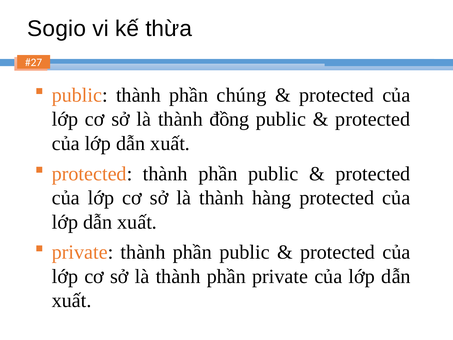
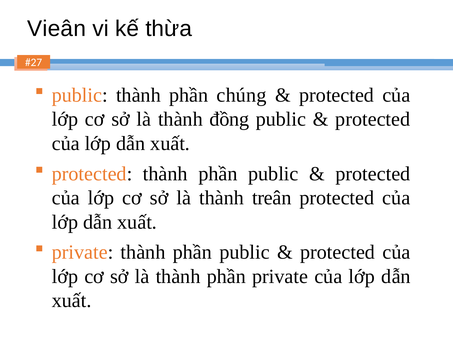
Sogio: Sogio -> Vieân (57, 29)
hàng: hàng -> treân (272, 198)
